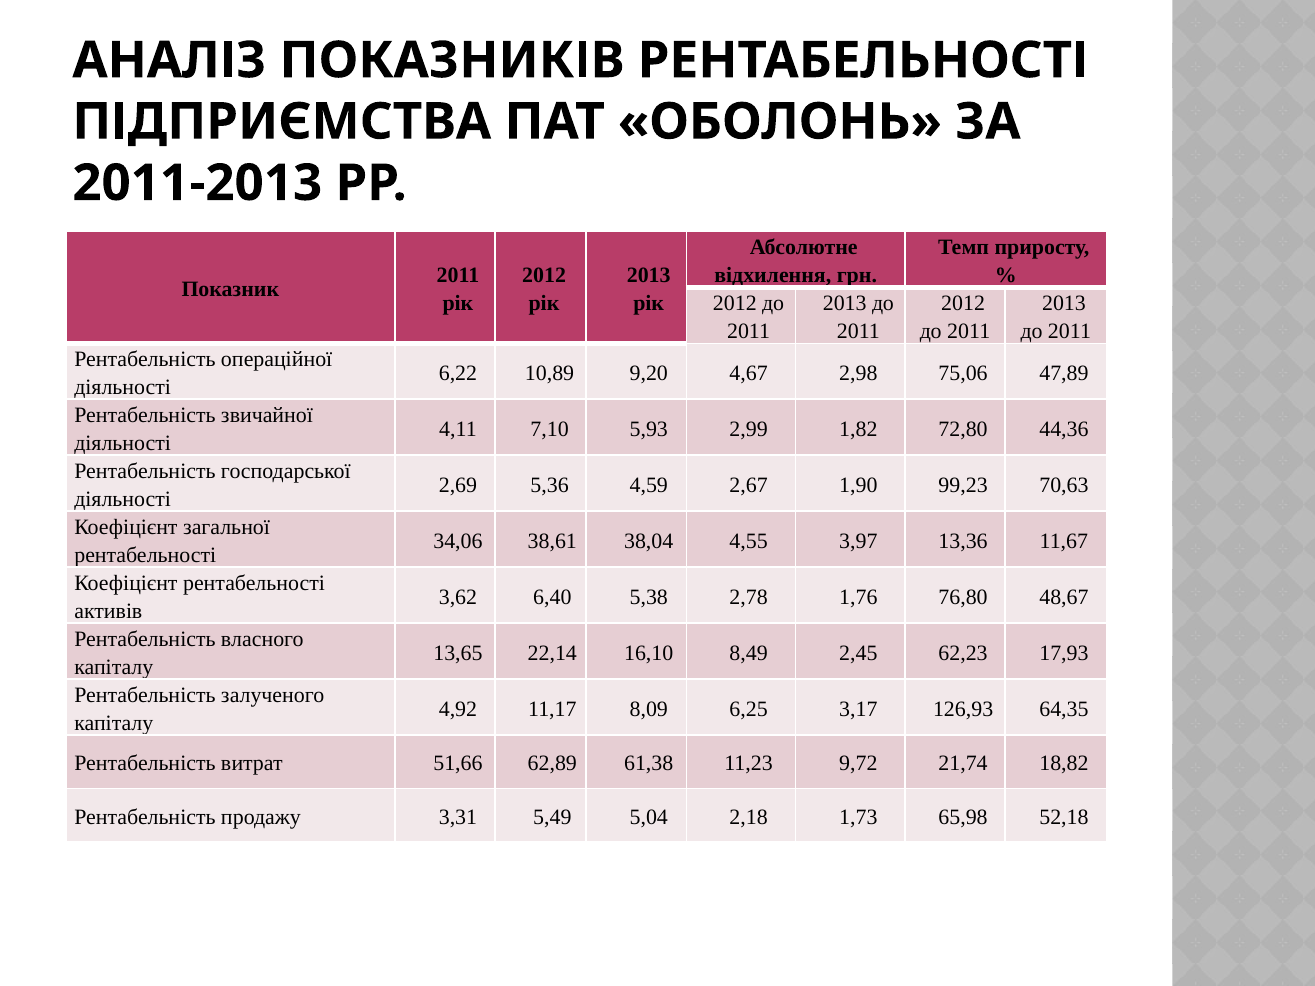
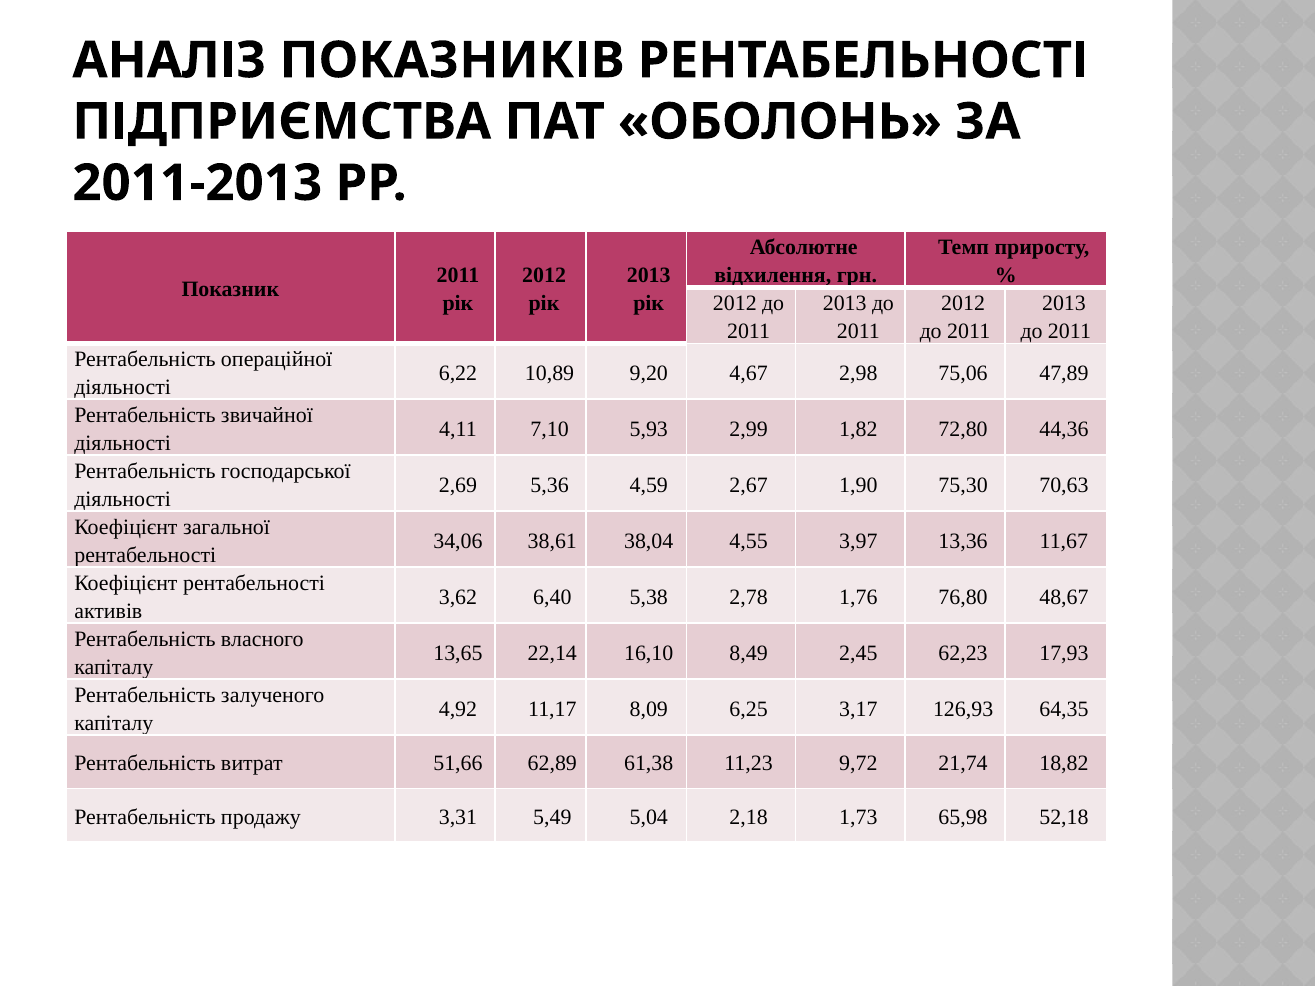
99,23: 99,23 -> 75,30 (963, 485)
